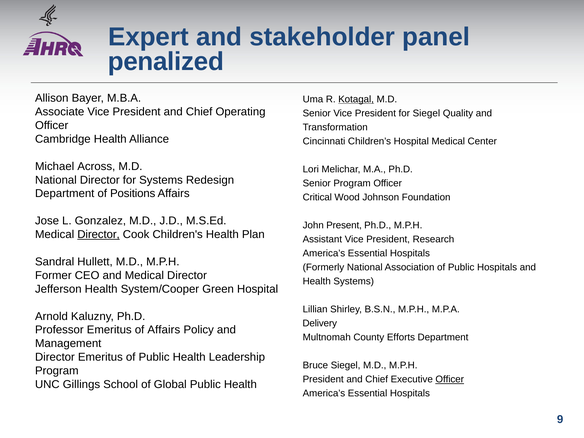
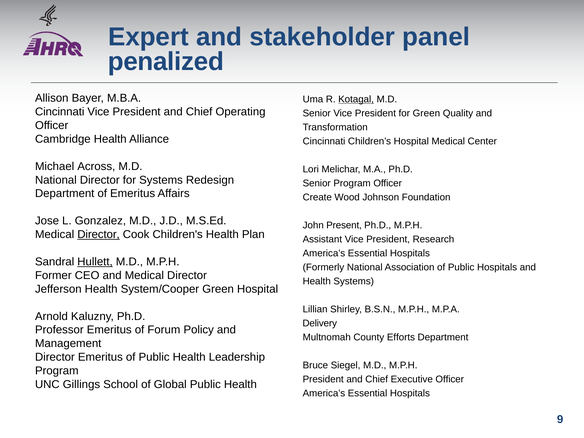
Associate: Associate -> Cincinnati (60, 112)
for Siegel: Siegel -> Green (426, 113)
of Positions: Positions -> Emeritus (133, 194)
Critical: Critical -> Create (317, 197)
Hullett underline: none -> present (95, 262)
of Affairs: Affairs -> Forum (164, 330)
Officer underline: present -> none (450, 379)
